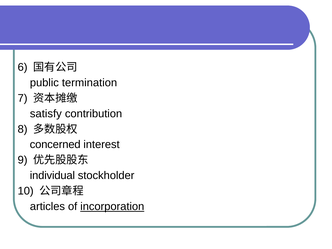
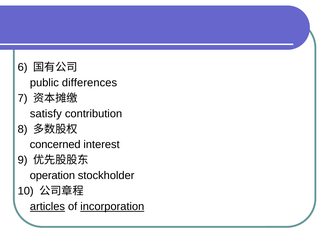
termination: termination -> differences (89, 83)
individual: individual -> operation (52, 176)
articles underline: none -> present (47, 207)
